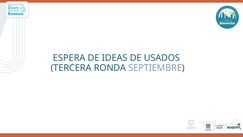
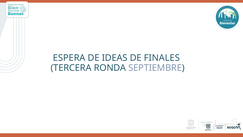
USADOS: USADOS -> FINALES (162, 58)
